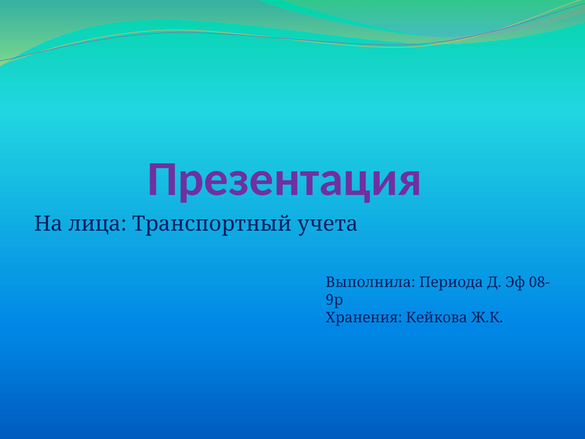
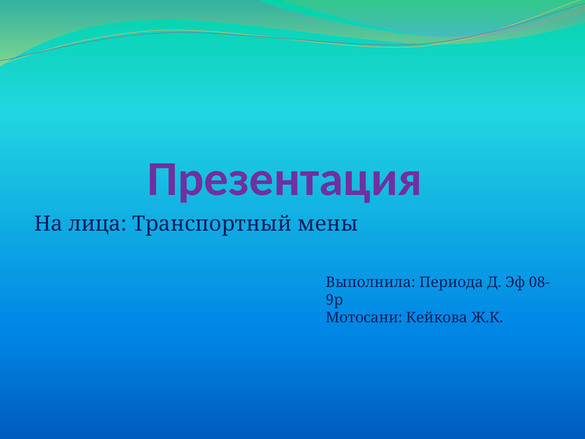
учета: учета -> мены (328, 224)
Хранения: Хранения -> Мотосани (364, 317)
